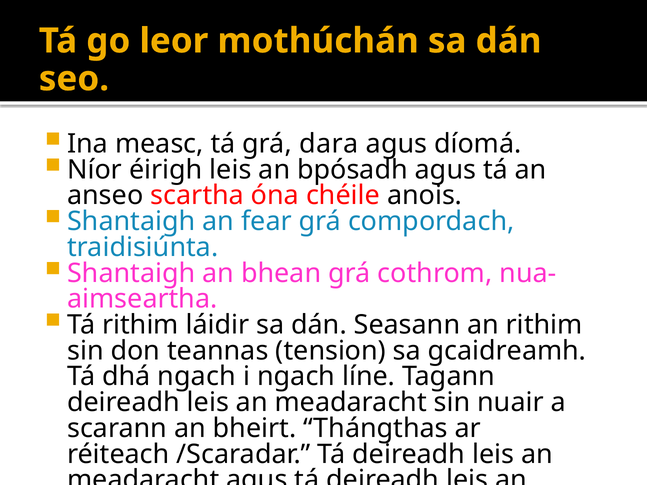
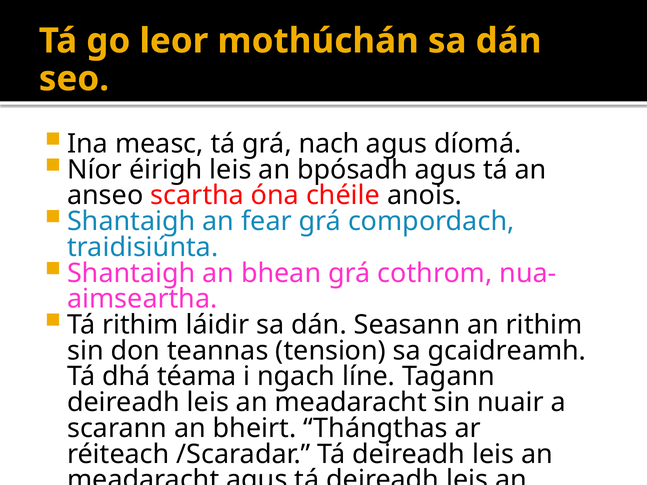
dara: dara -> nach (329, 144)
dhá ngach: ngach -> téama (197, 377)
